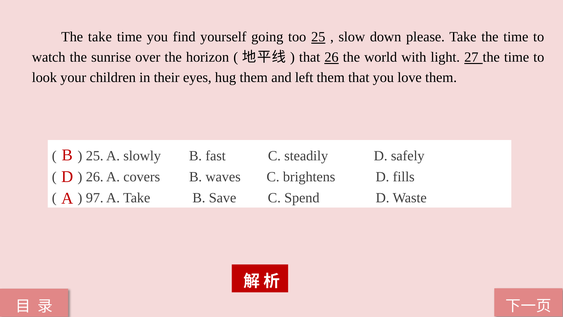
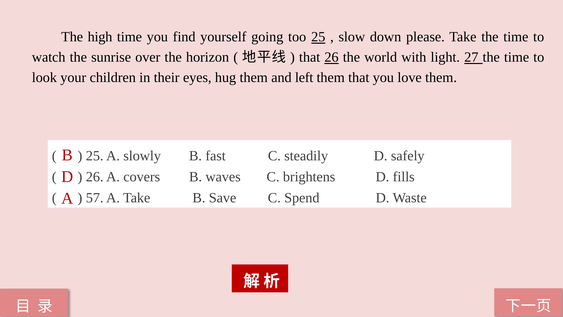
The take: take -> high (100, 37)
97: 97 -> 57 (95, 198)
